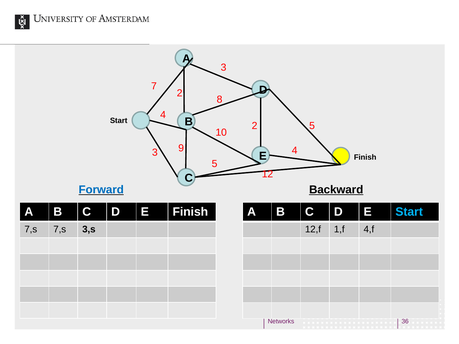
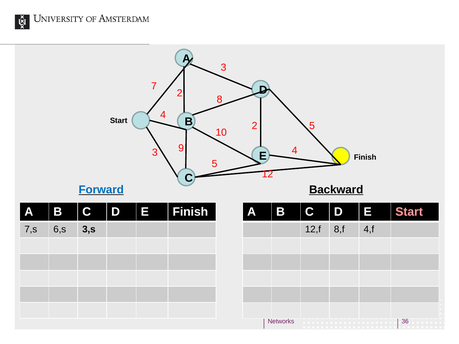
Start colour: light blue -> pink (409, 212)
7,s 7,s: 7,s -> 6,s (60, 230)
1,f: 1,f -> 8,f (339, 230)
